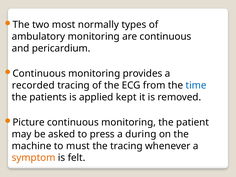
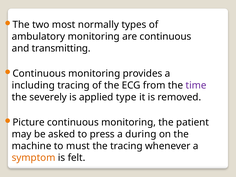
pericardium: pericardium -> transmitting (61, 48)
recorded: recorded -> including (33, 85)
time colour: blue -> purple (196, 85)
patients: patients -> severely (48, 97)
kept: kept -> type (126, 97)
